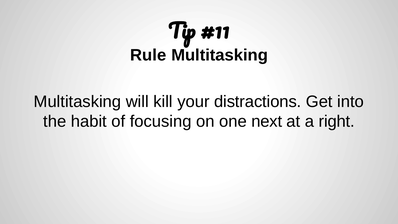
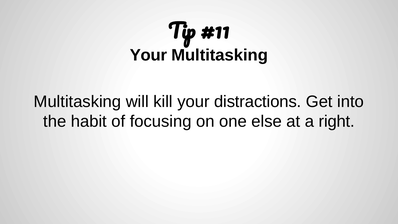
Rule: Rule -> Your (148, 55)
next: next -> else (267, 121)
